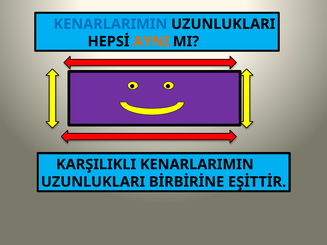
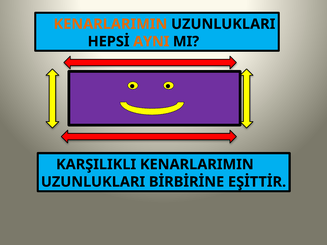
KENARLARIMIN colour: blue -> orange (110, 24)
